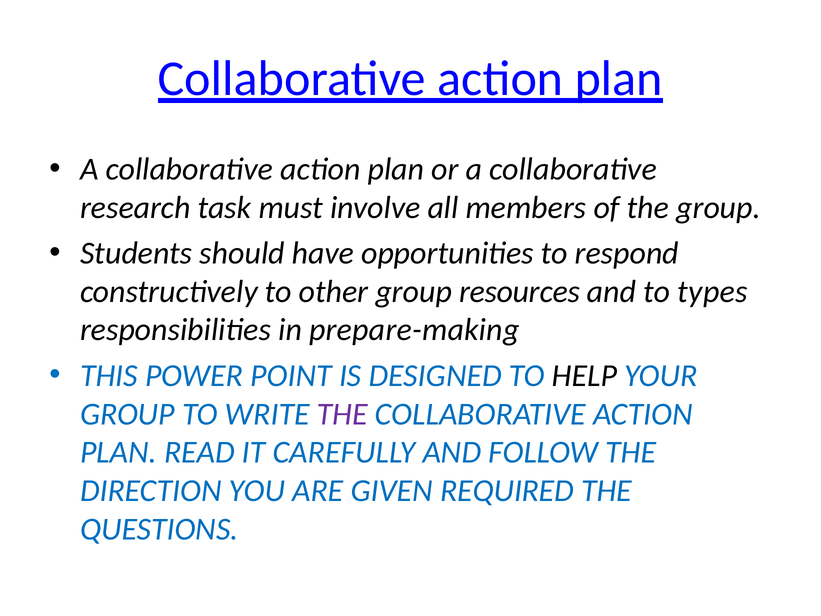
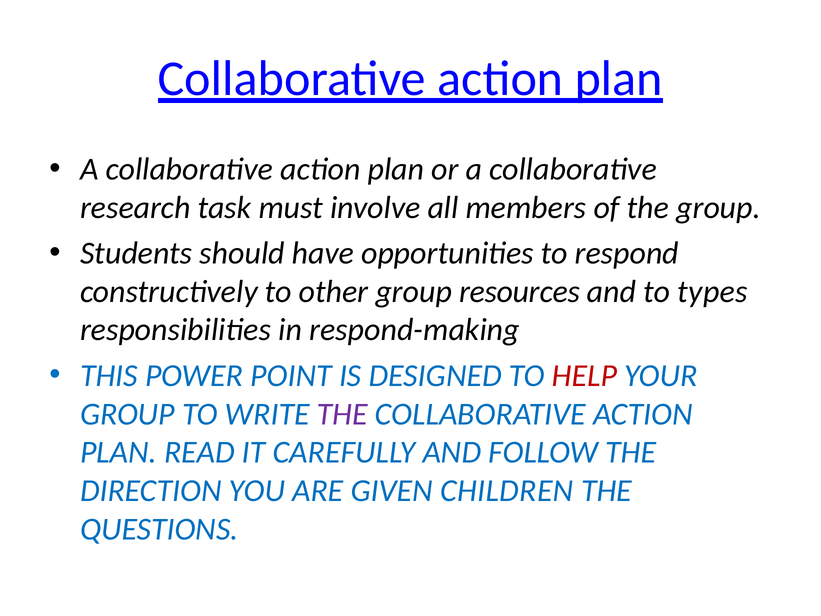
prepare-making: prepare-making -> respond-making (414, 330)
HELP colour: black -> red (584, 375)
REQUIRED: REQUIRED -> CHILDREN (507, 490)
